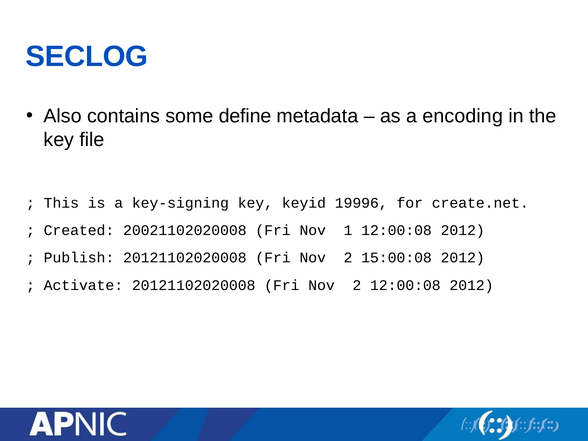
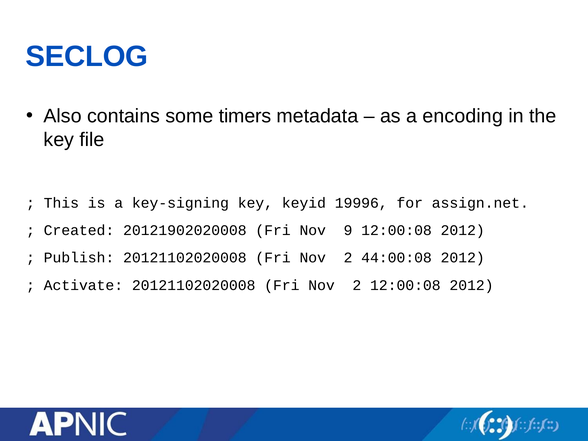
define: define -> timers (245, 116)
create.net: create.net -> assign.net (480, 203)
20021102020008: 20021102020008 -> 20121902020008 (185, 230)
1: 1 -> 9 (348, 230)
15:00:08: 15:00:08 -> 44:00:08 (397, 258)
